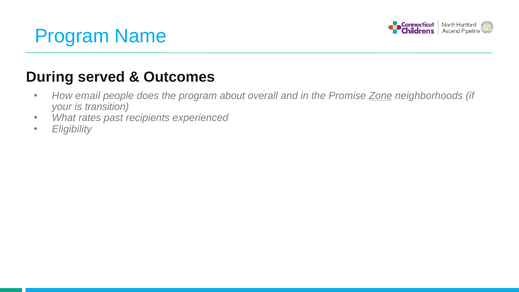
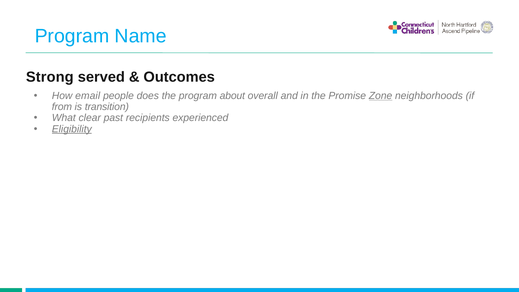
During: During -> Strong (50, 77)
your: your -> from (62, 107)
rates: rates -> clear (90, 118)
Eligibility underline: none -> present (72, 129)
